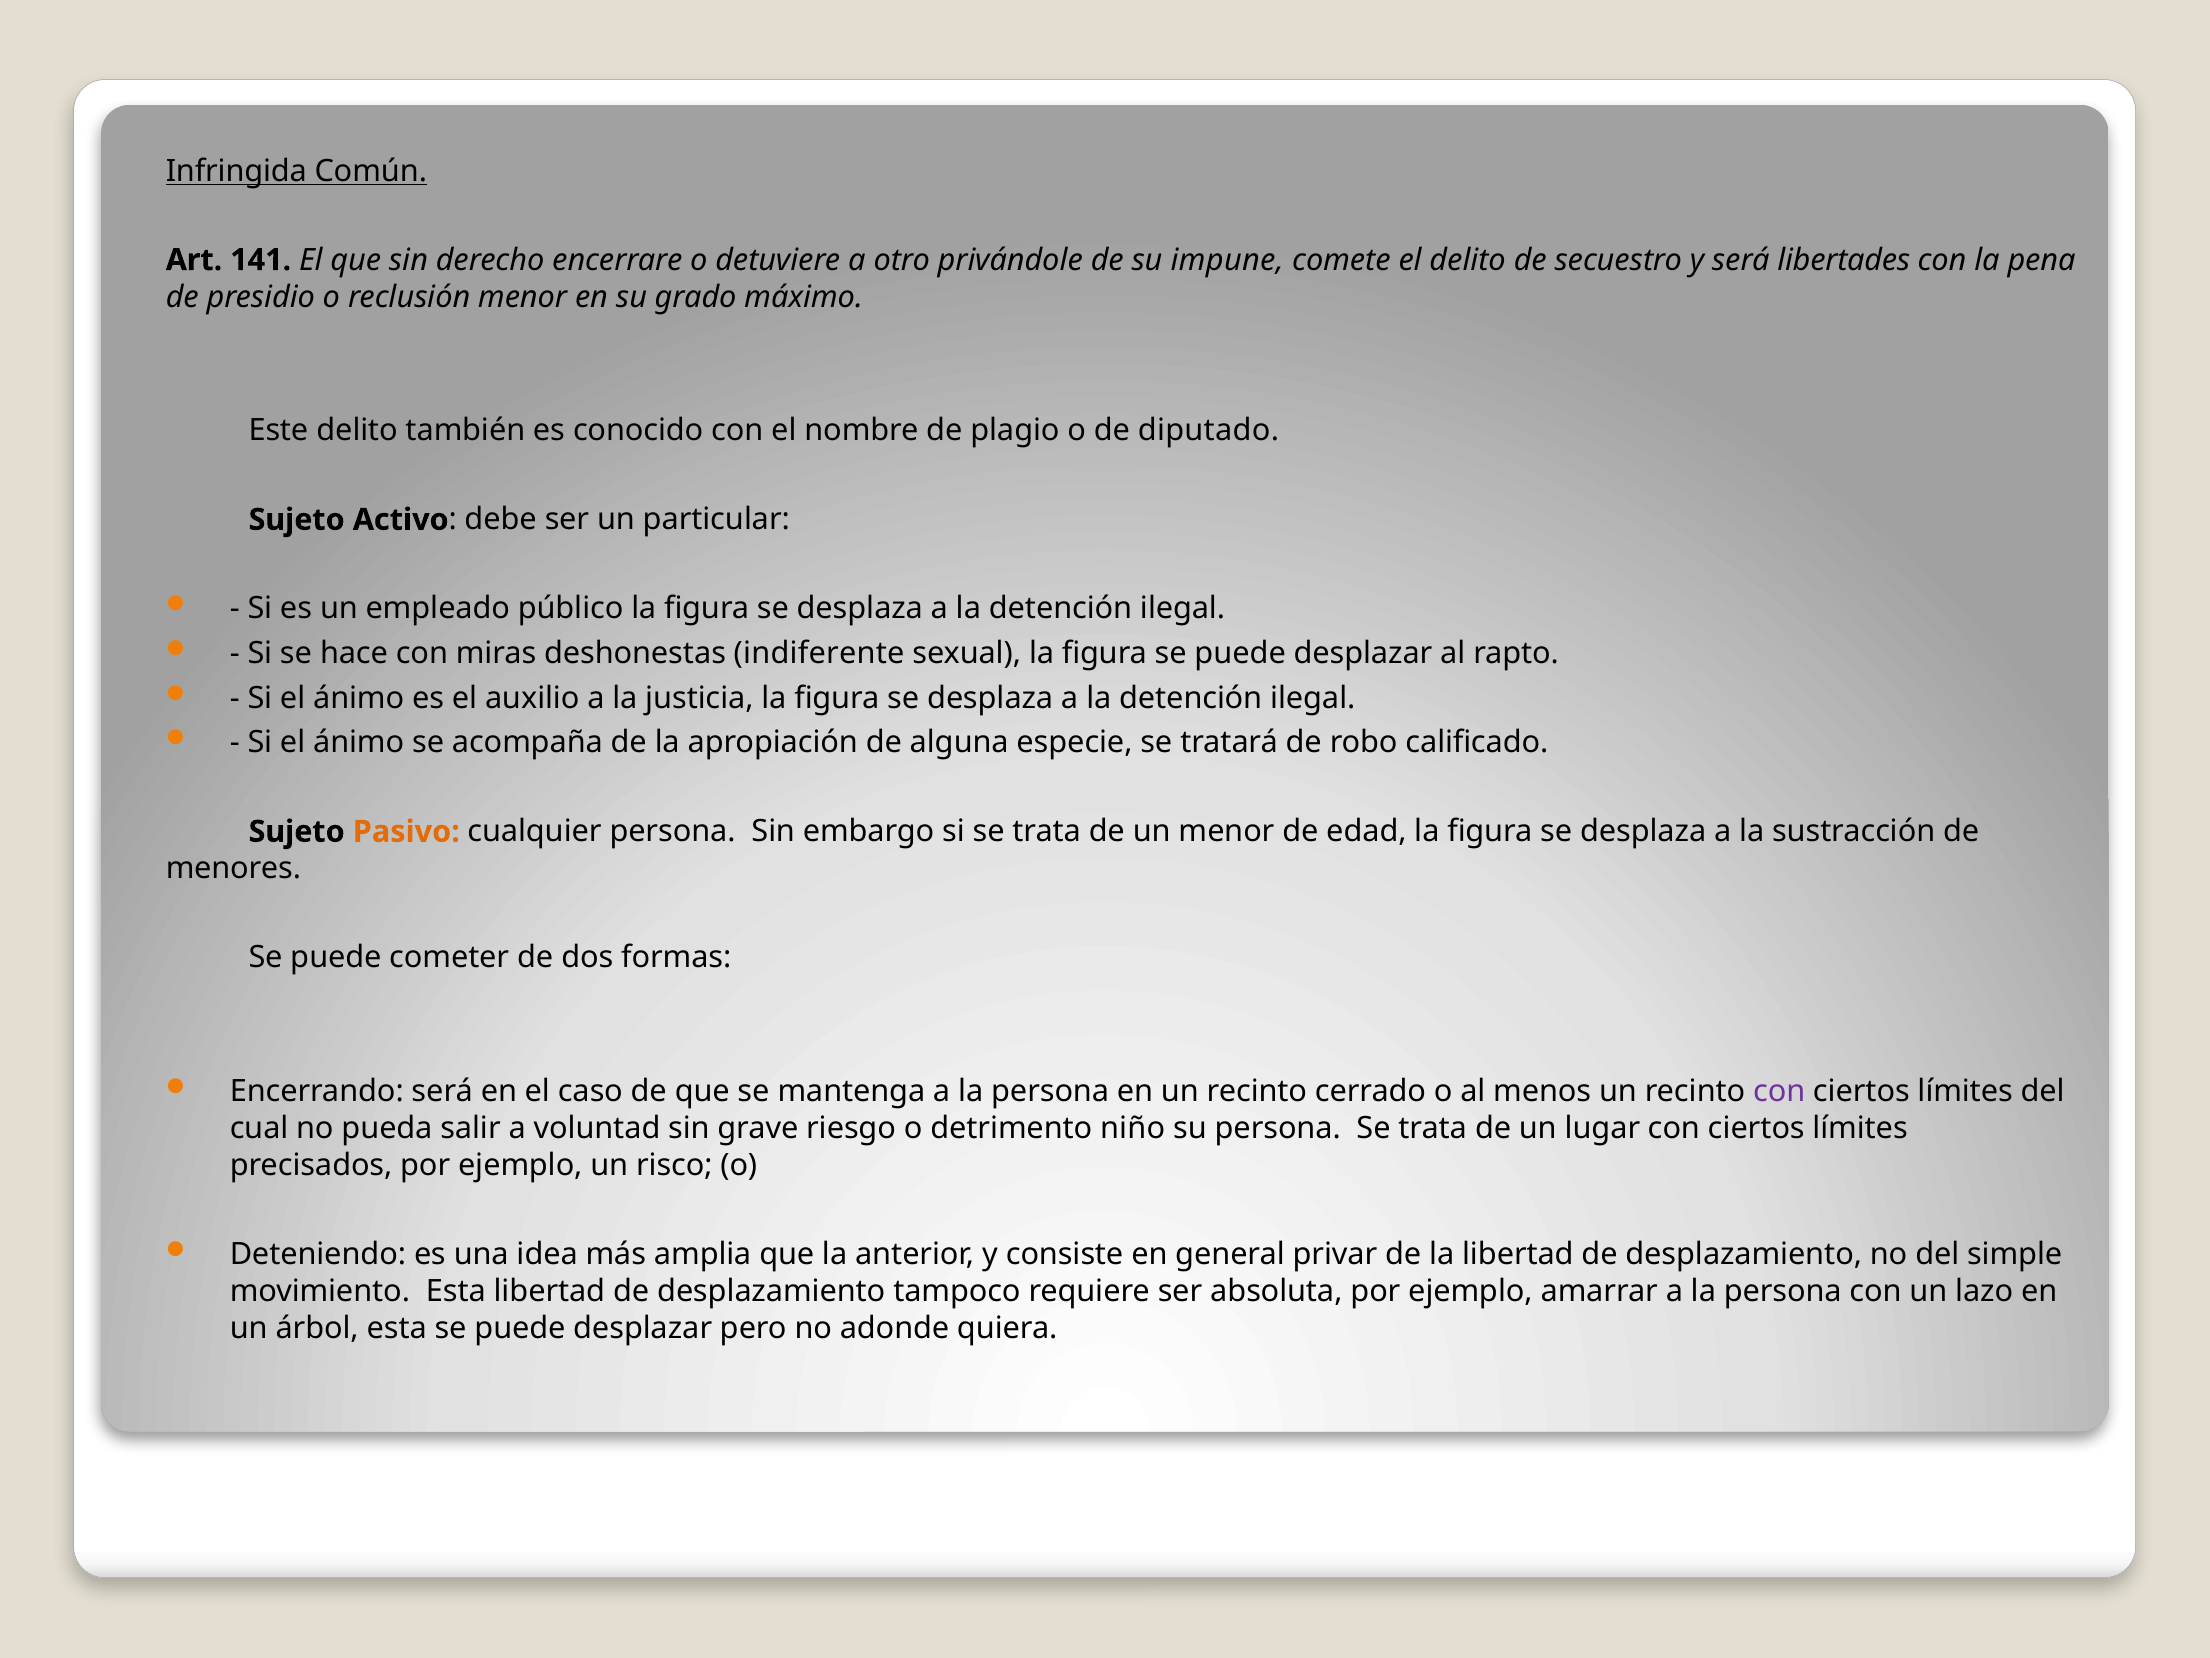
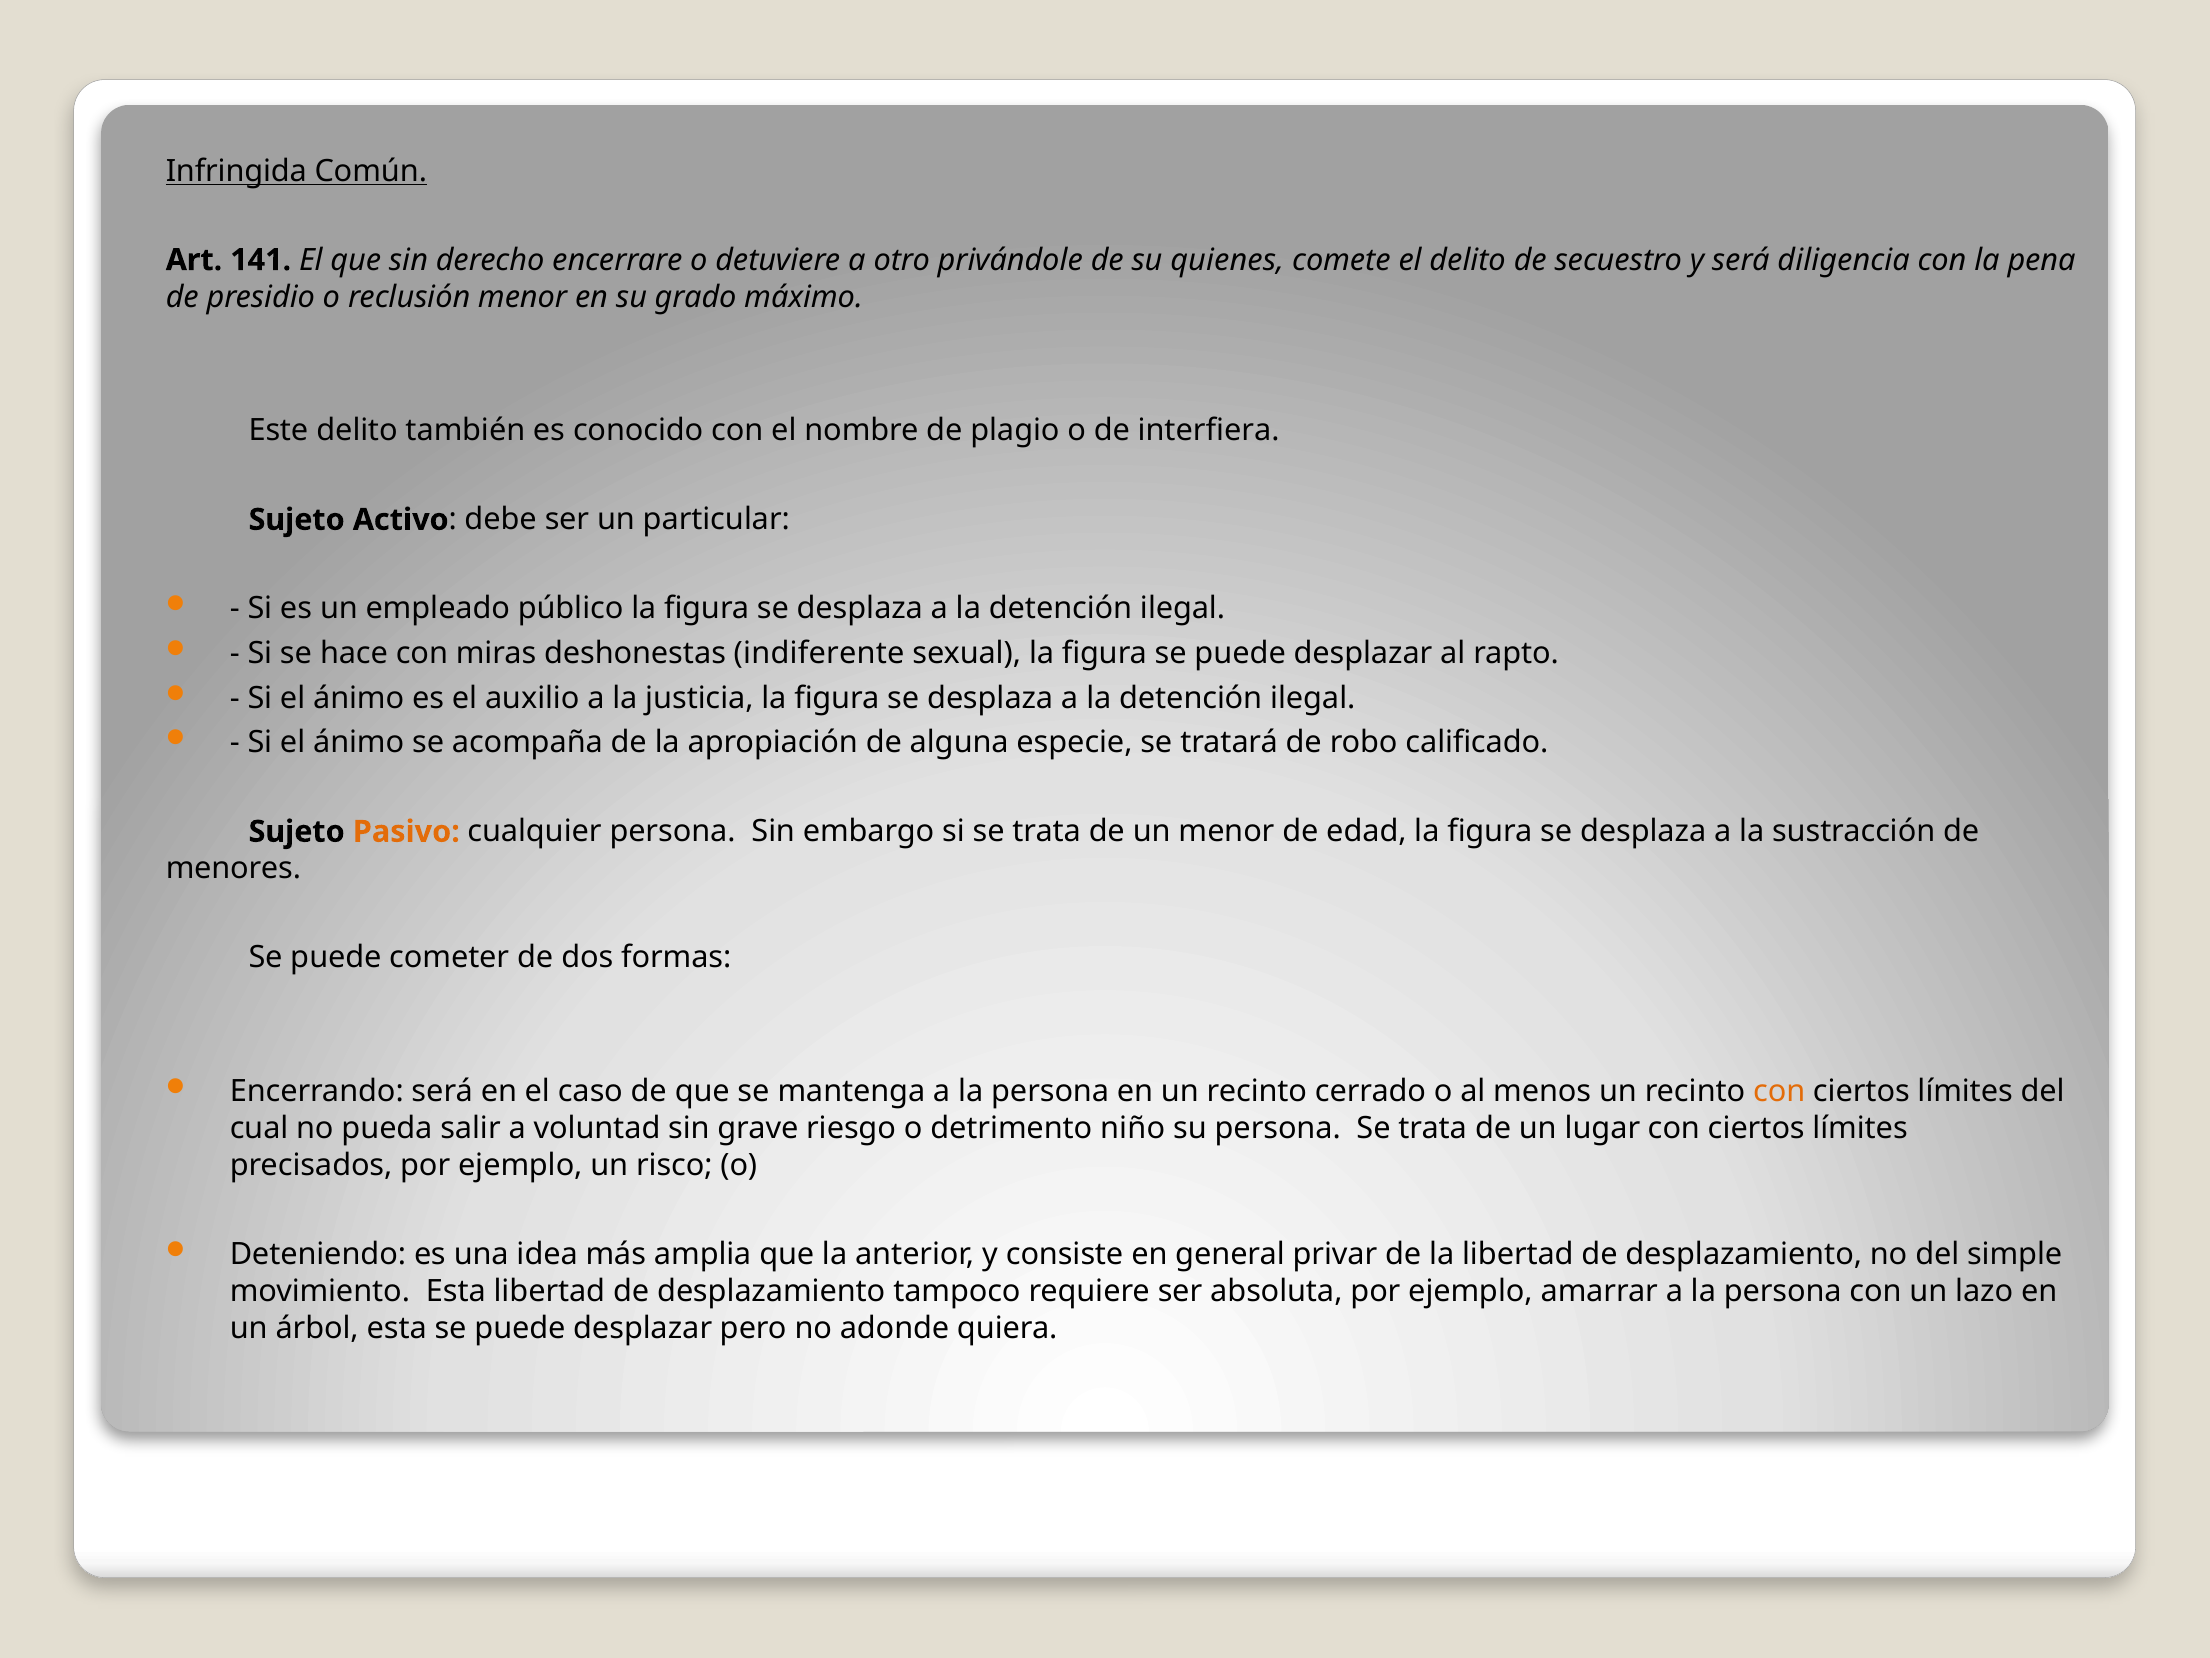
impune: impune -> quienes (1227, 260)
libertades: libertades -> diligencia (1844, 260)
diputado: diputado -> interfiera (1209, 430)
con colour: purple -> orange (1779, 1091)
